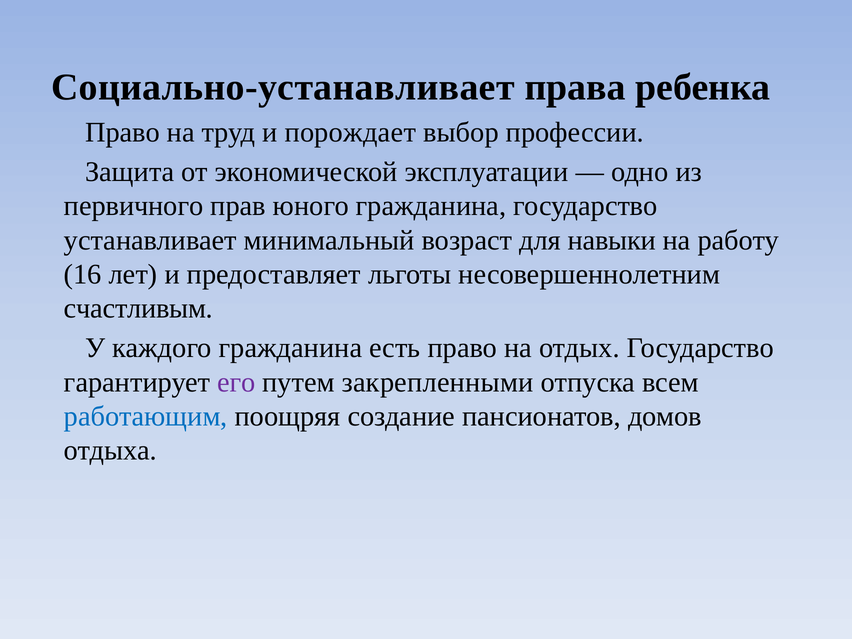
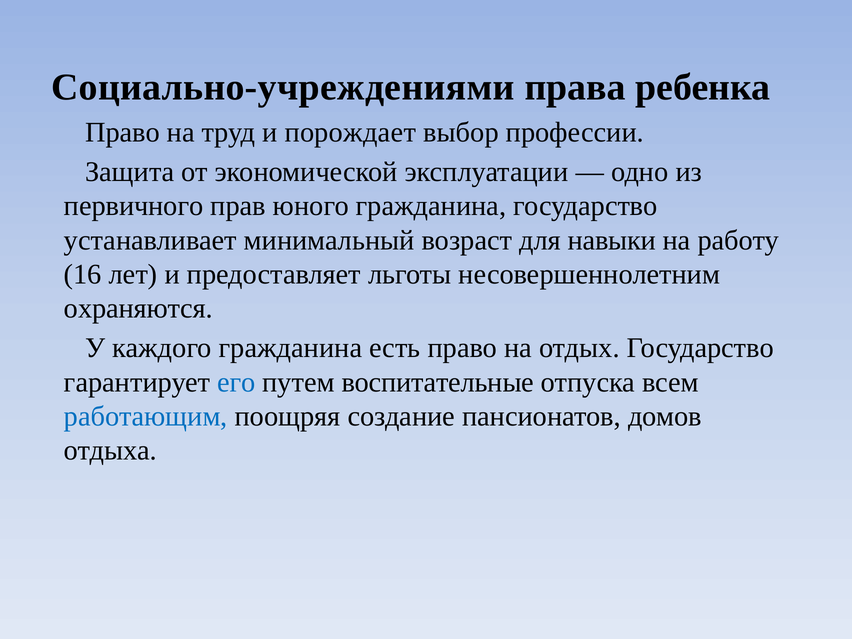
Социально-устанавливает: Социально-устанавливает -> Социально-учреждениями (283, 87)
счастливым: счастливым -> охраняются (138, 308)
его colour: purple -> blue (236, 382)
закрепленными: закрепленными -> воспитательные (438, 382)
